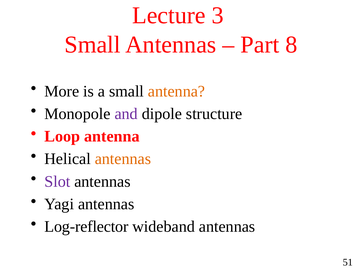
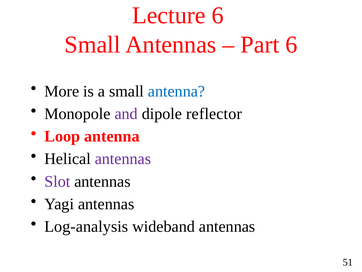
Lecture 3: 3 -> 6 (218, 15)
Part 8: 8 -> 6 (291, 44)
antenna colour: orange -> blue (177, 91)
structure: structure -> reflector (214, 114)
antennas colour: orange -> purple (123, 159)
Log-reflector: Log-reflector -> Log-analysis (86, 226)
